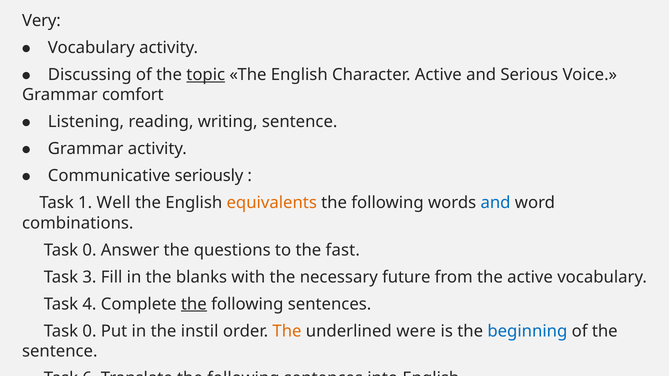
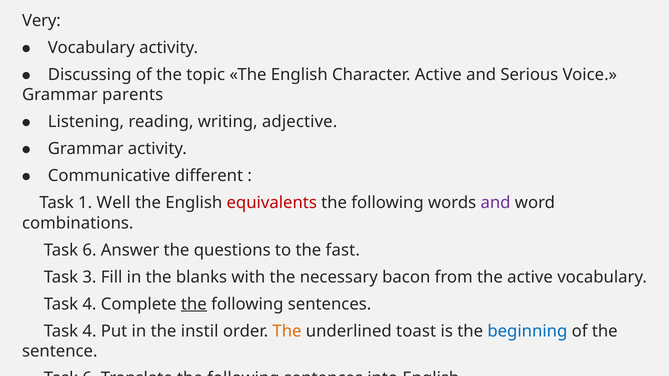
topic underline: present -> none (206, 75)
comfort: comfort -> parents (133, 95)
writing sentence: sentence -> adjective (300, 122)
seriously: seriously -> different (209, 176)
equivalents colour: orange -> red (272, 203)
and colour: blue -> purple (496, 203)
0: 0 -> 6 (89, 250)
future: future -> bacon (406, 277)
0: 0 -> 4 (89, 331)
were: were -> toast (416, 331)
